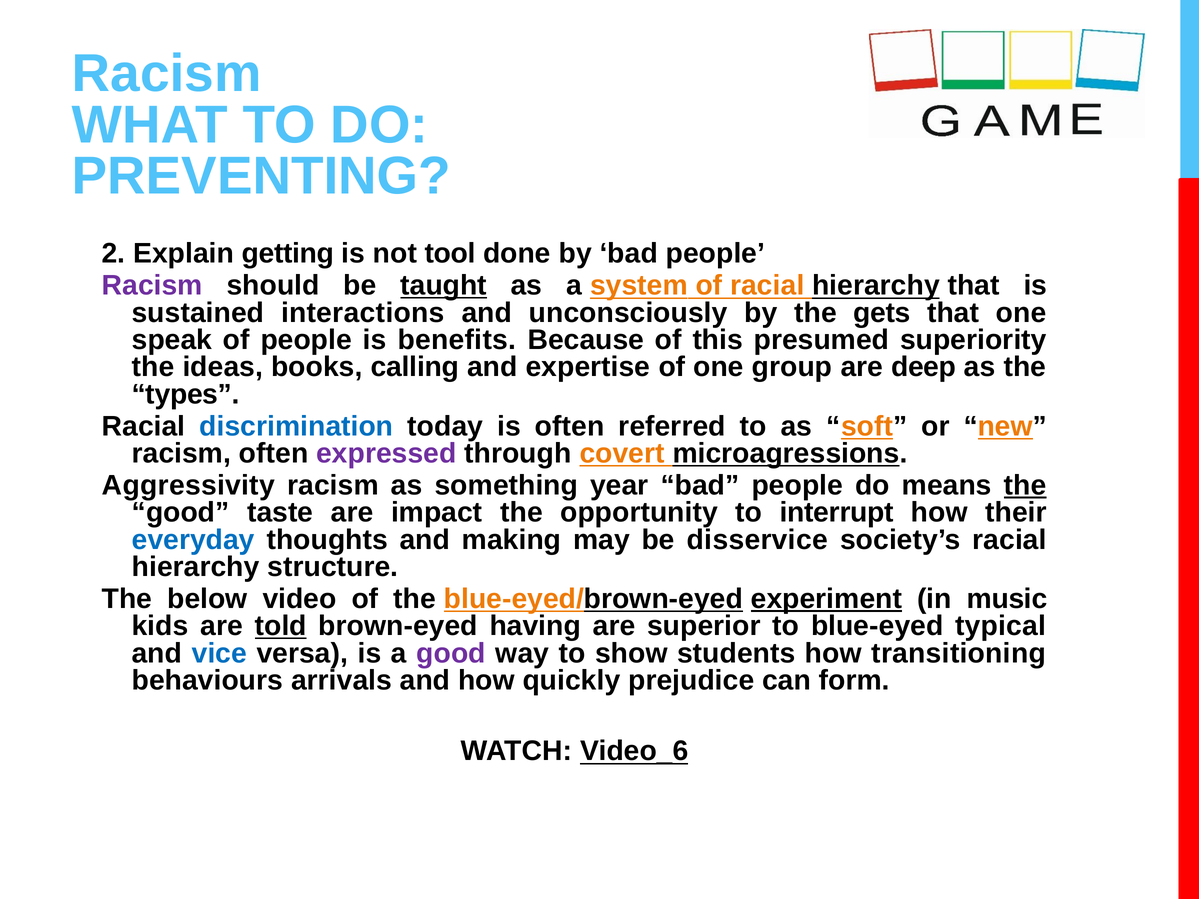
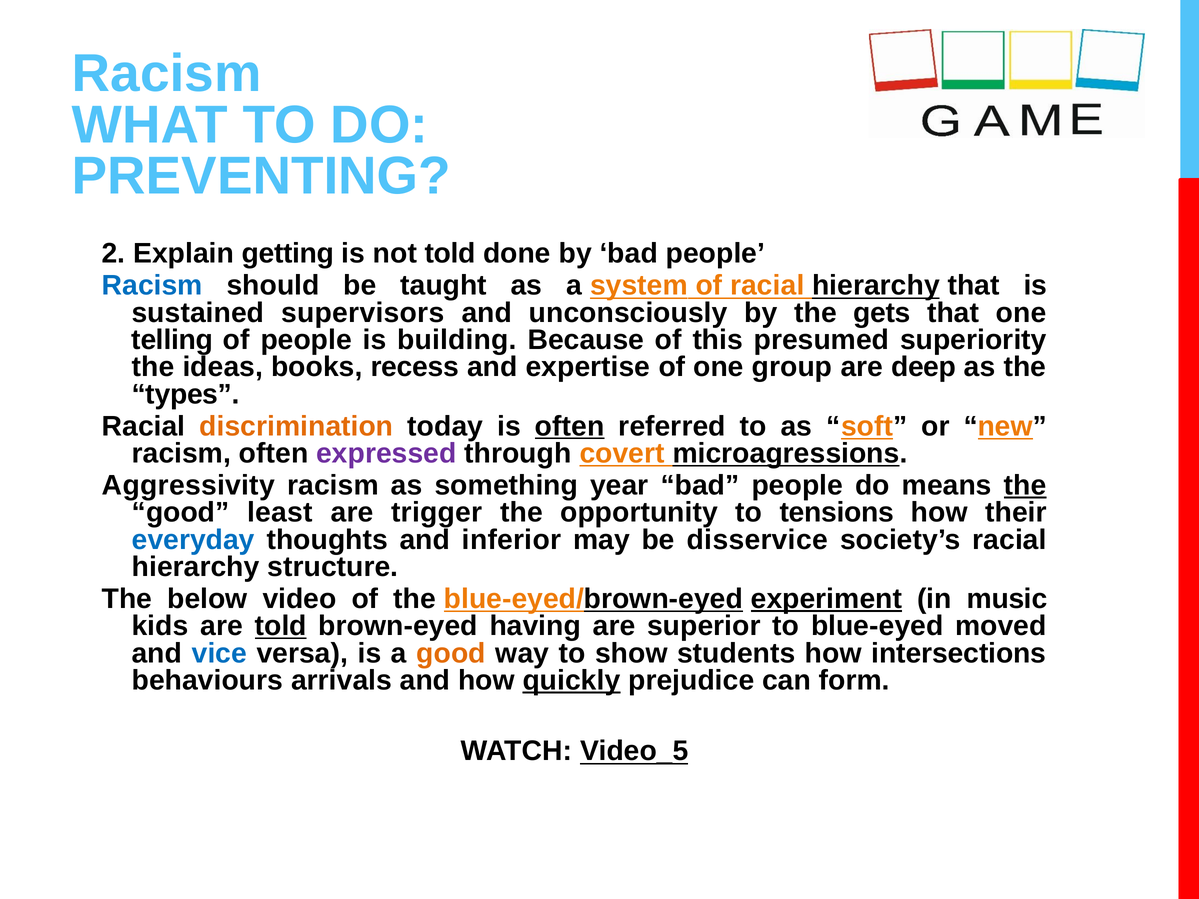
not tool: tool -> told (450, 254)
Racism colour: purple -> blue (152, 286)
taught underline: present -> none (444, 286)
interactions: interactions -> supervisors (363, 313)
speak: speak -> telling (172, 340)
benefits: benefits -> building (457, 340)
calling: calling -> recess (415, 367)
discrimination colour: blue -> orange (296, 426)
often underline: none -> present (570, 426)
taste: taste -> least (280, 513)
impact: impact -> trigger (437, 513)
interrupt: interrupt -> tensions (837, 513)
making: making -> inferior (511, 540)
typical: typical -> moved (1001, 626)
good colour: purple -> orange (451, 653)
transitioning: transitioning -> intersections (959, 653)
quickly underline: none -> present (571, 681)
Video_6: Video_6 -> Video_5 (634, 751)
